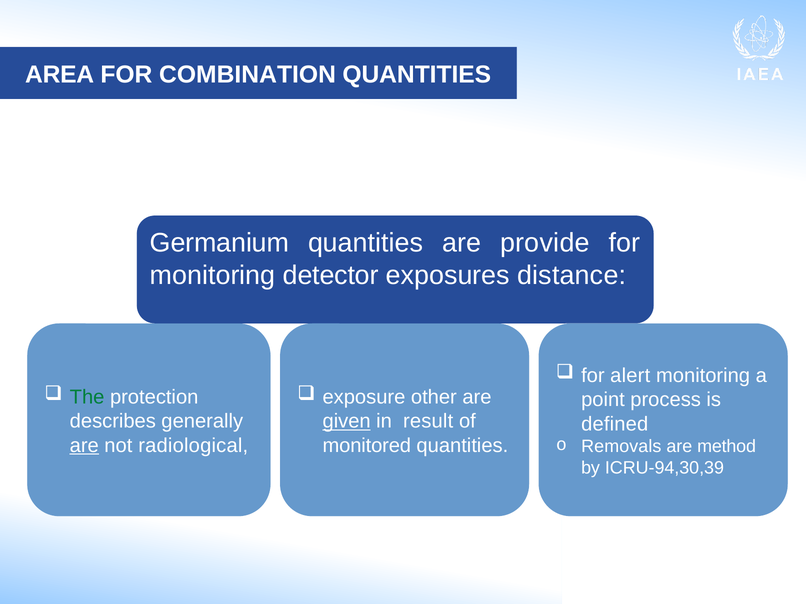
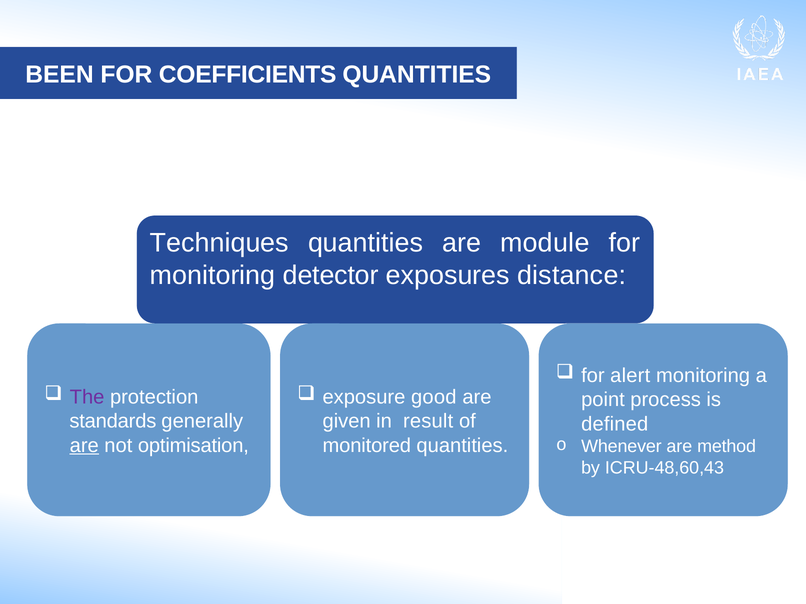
AREA: AREA -> BEEN (60, 75)
COMBINATION: COMBINATION -> COEFFICIENTS (248, 75)
Germanium: Germanium -> Techniques (219, 243)
provide: provide -> module (545, 243)
The colour: green -> purple (87, 397)
other: other -> good (434, 397)
describes: describes -> standards (113, 422)
given underline: present -> none (347, 422)
radiological: radiological -> optimisation (193, 446)
Removals: Removals -> Whenever (621, 447)
ICRU-94,30,39: ICRU-94,30,39 -> ICRU-48,60,43 (664, 468)
